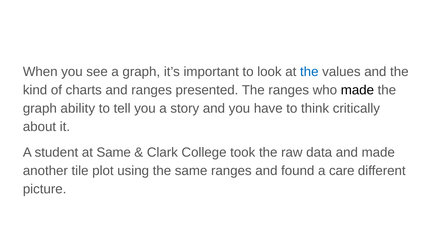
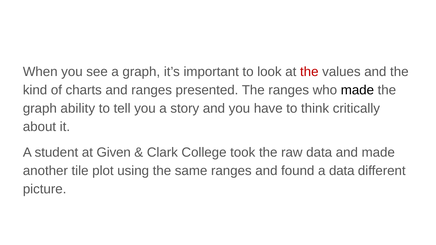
the colour: blue -> red (309, 72)
at Same: Same -> Given (114, 153)
a care: care -> data (342, 171)
